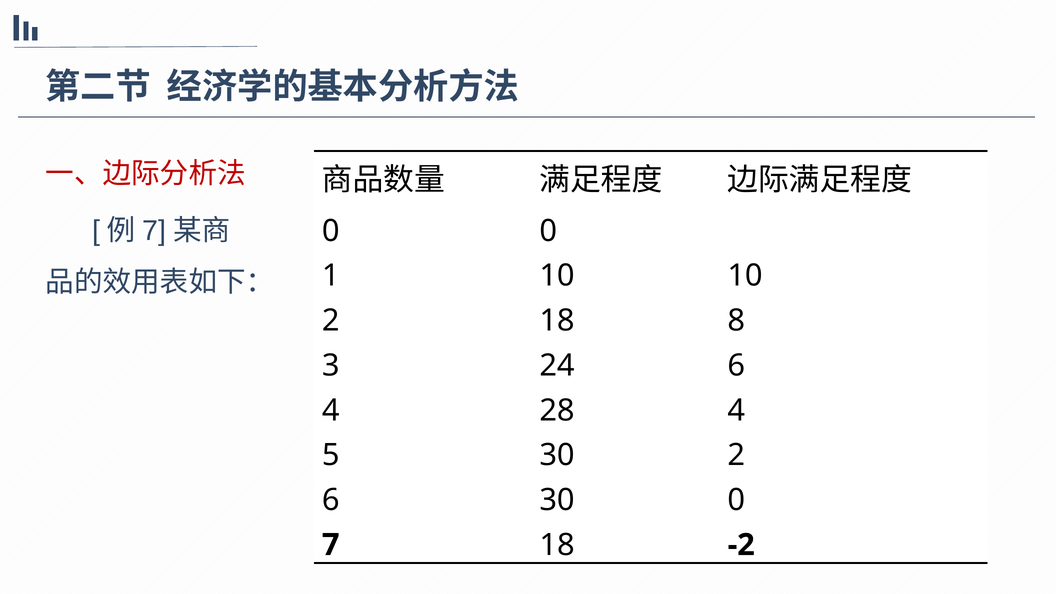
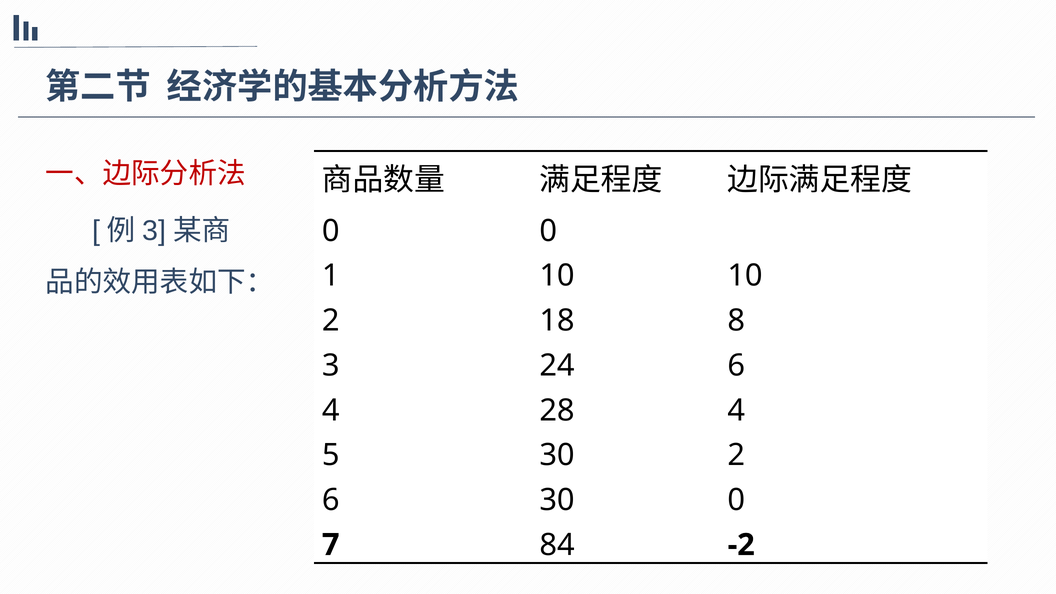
7: 7 -> 3 (154, 231)
7 18: 18 -> 84 (557, 545)
